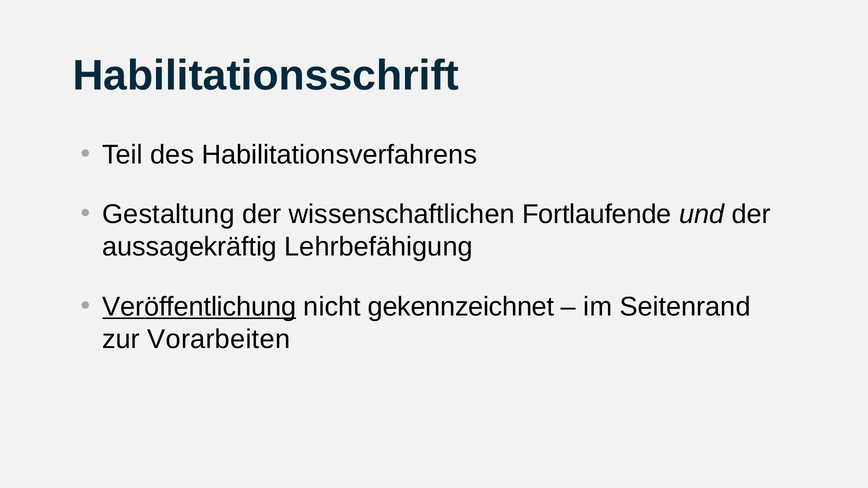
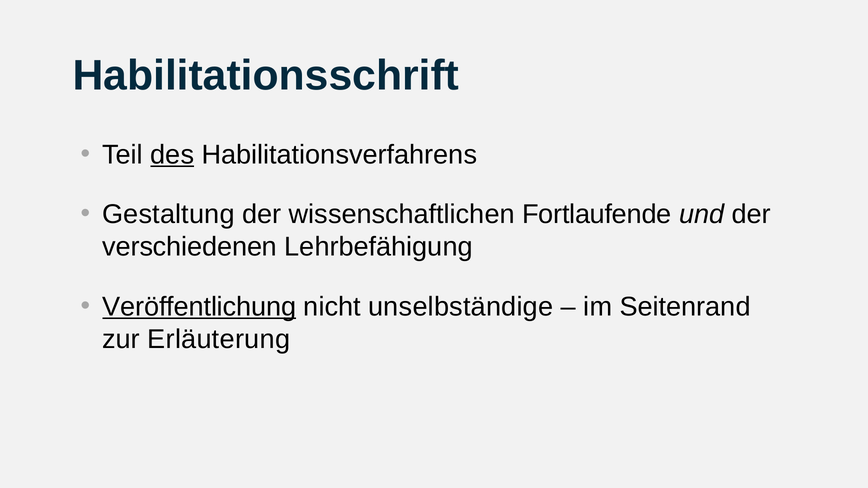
des underline: none -> present (172, 155)
aussagekräftig: aussagekräftig -> verschiedenen (190, 247)
gekennzeichnet: gekennzeichnet -> unselbständige (461, 307)
Vorarbeiten: Vorarbeiten -> Erläuterung (219, 339)
